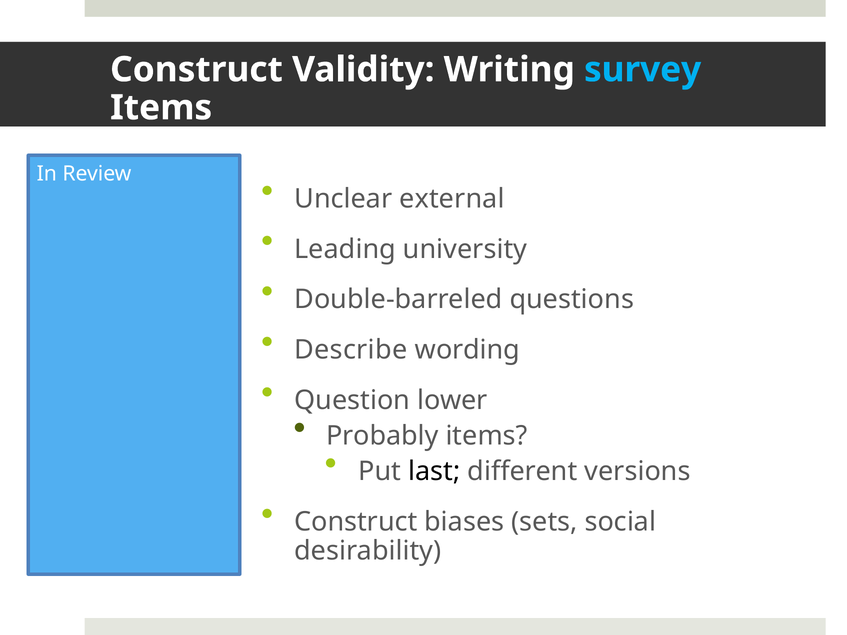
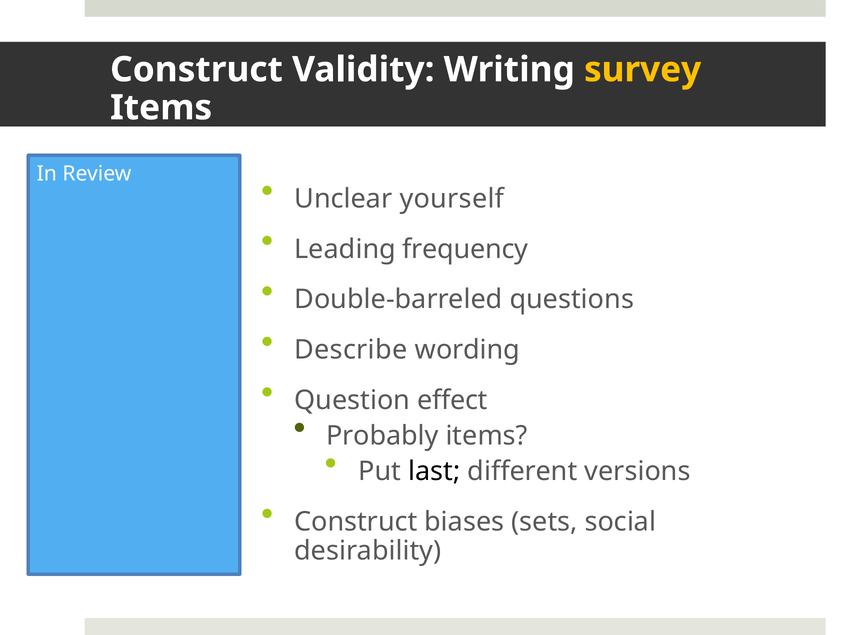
survey colour: light blue -> yellow (643, 70)
external: external -> yourself (452, 199)
university: university -> frequency (465, 249)
lower: lower -> effect (452, 400)
